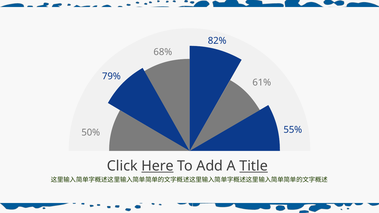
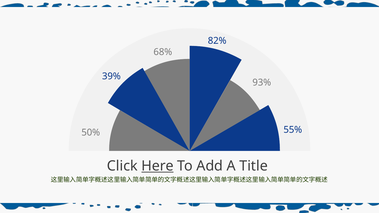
79%: 79% -> 39% (111, 76)
61%: 61% -> 93% (262, 82)
Title underline: present -> none (254, 166)
